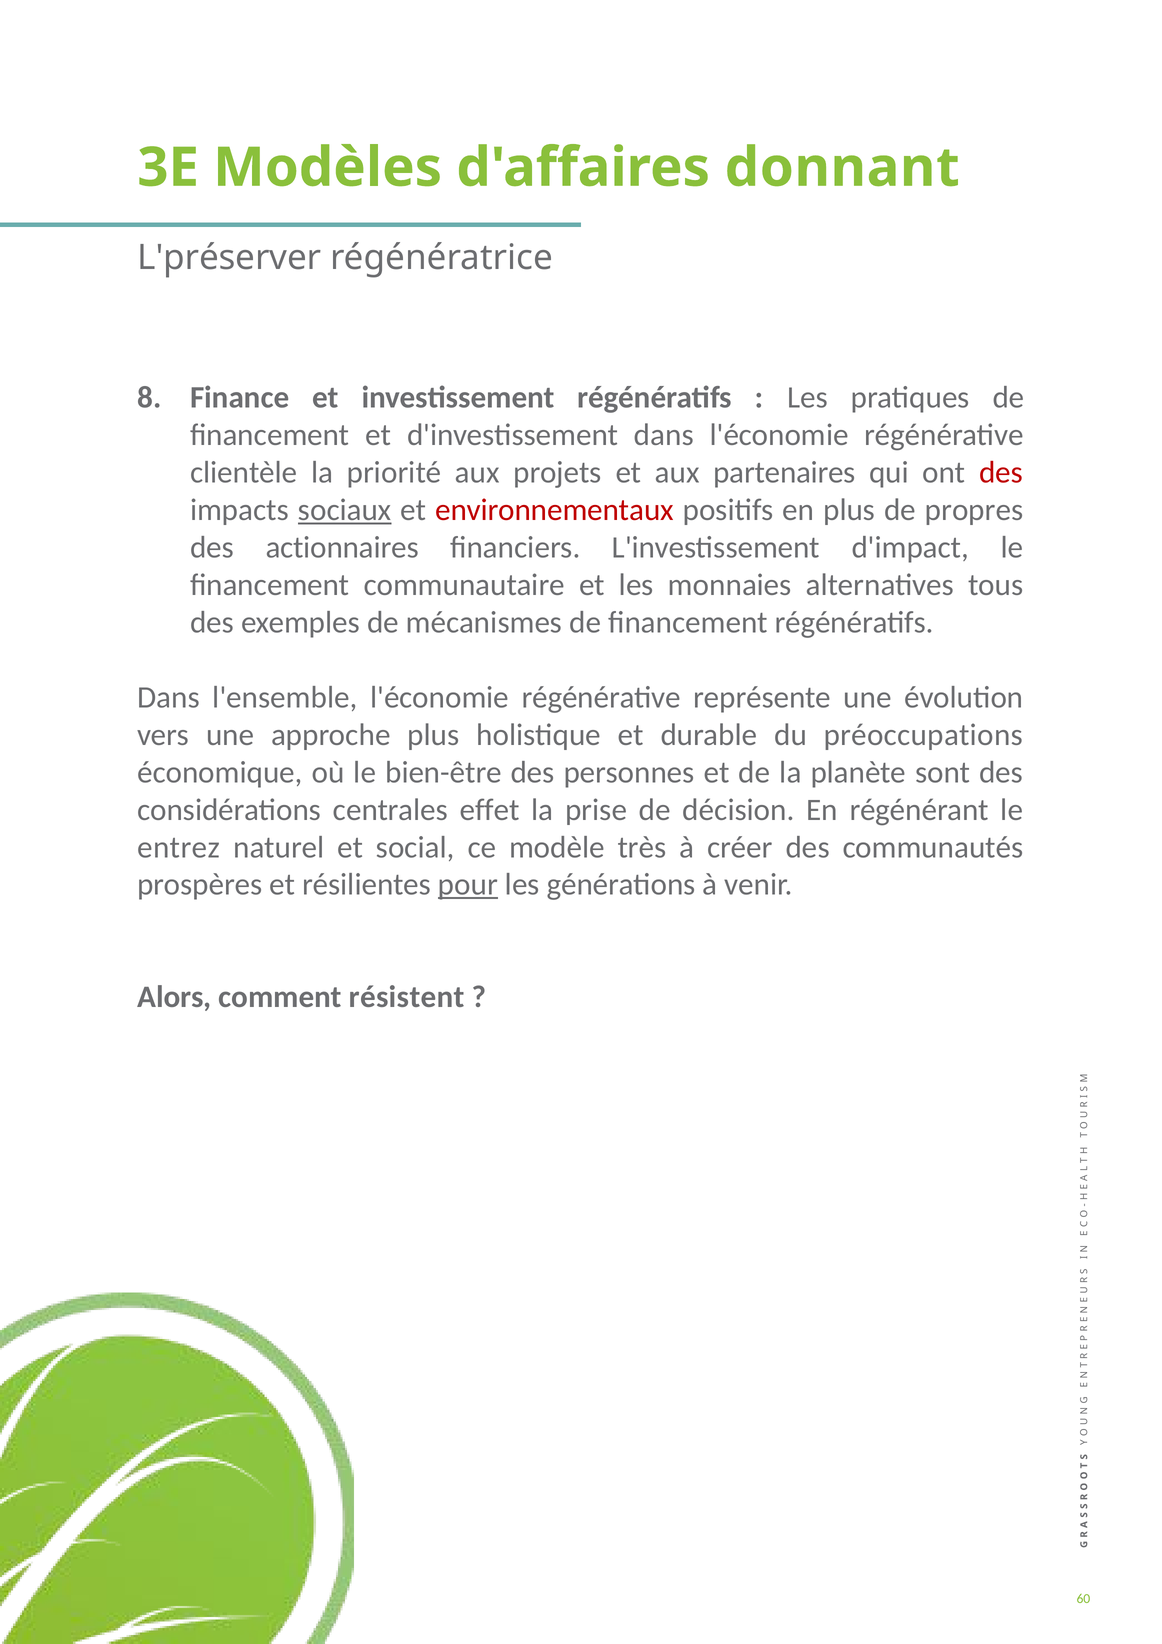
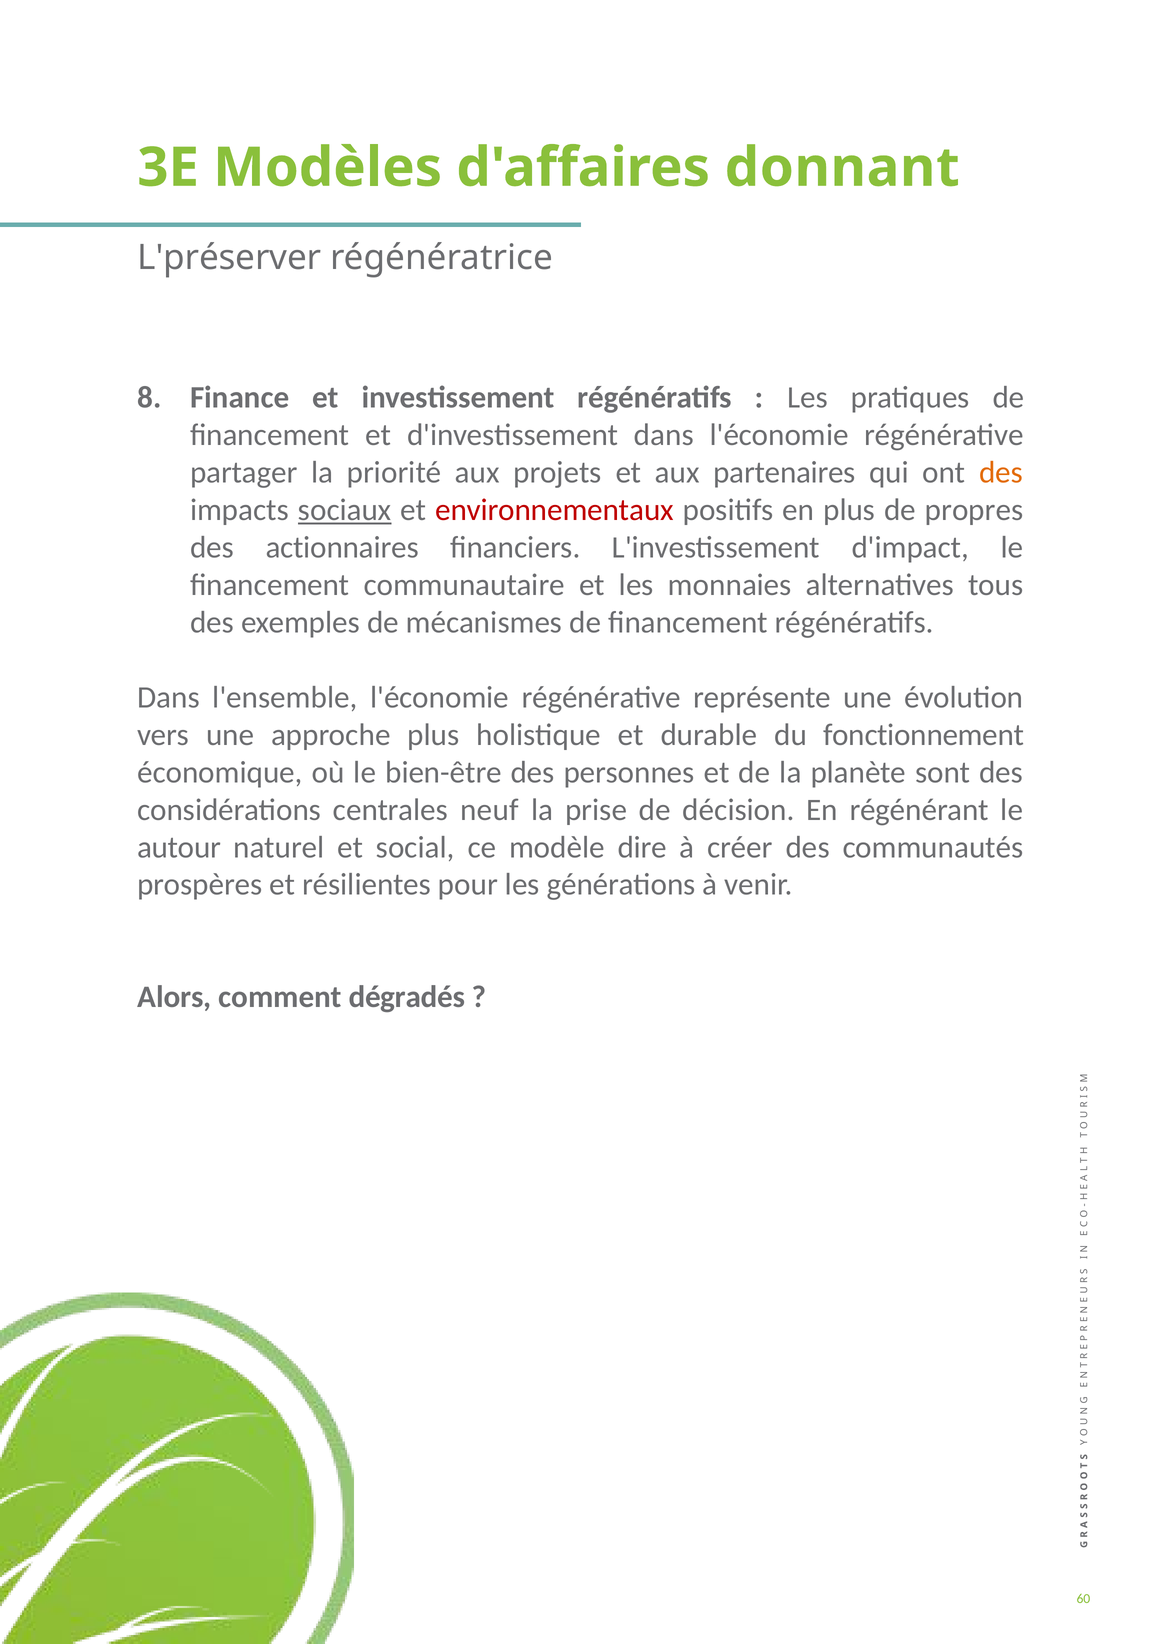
clientèle: clientèle -> partager (244, 472)
des colour: red -> orange (1001, 472)
préoccupations: préoccupations -> fonctionnement (924, 735)
effet: effet -> neuf (489, 809)
entrez: entrez -> autour (179, 847)
très: très -> dire (642, 847)
pour underline: present -> none (468, 884)
résistent: résistent -> dégradés (407, 997)
